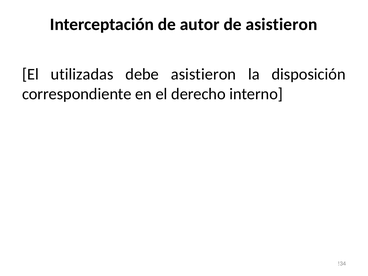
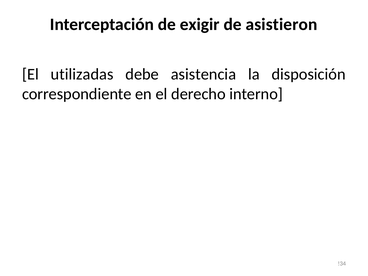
autor: autor -> exigir (200, 25)
debe asistieron: asistieron -> asistencia (203, 74)
